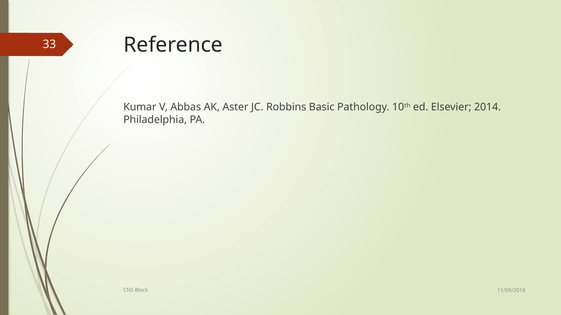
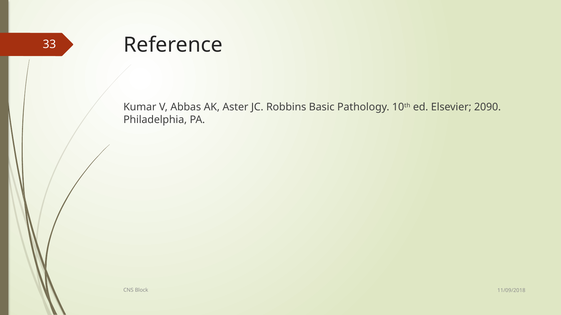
2014: 2014 -> 2090 (488, 107)
